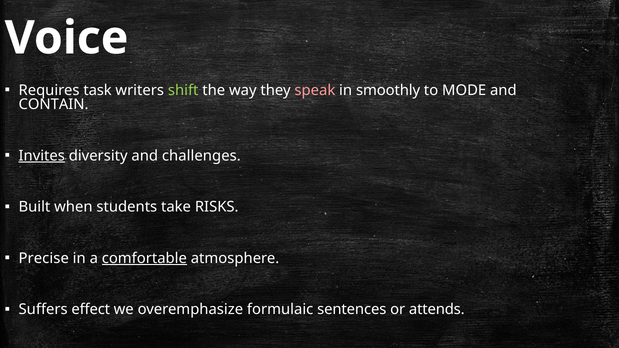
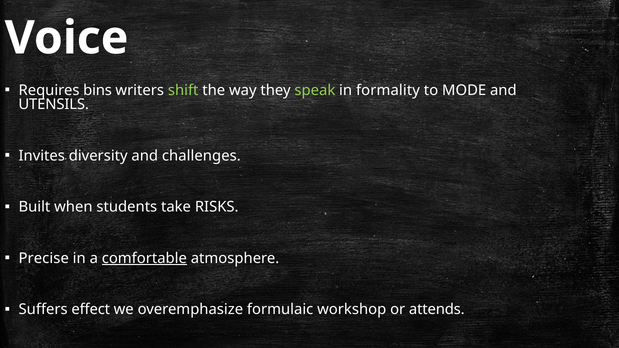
task: task -> bins (98, 90)
speak colour: pink -> light green (315, 90)
smoothly: smoothly -> formality (388, 90)
CONTAIN: CONTAIN -> UTENSILS (54, 105)
Invites underline: present -> none (42, 156)
sentences: sentences -> workshop (352, 310)
